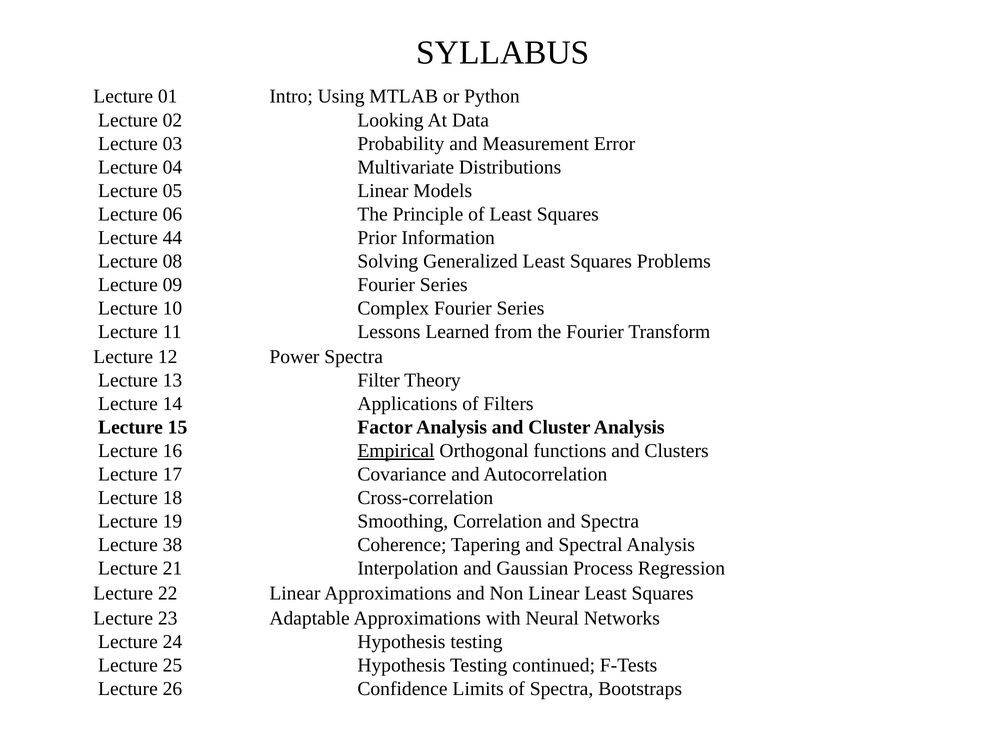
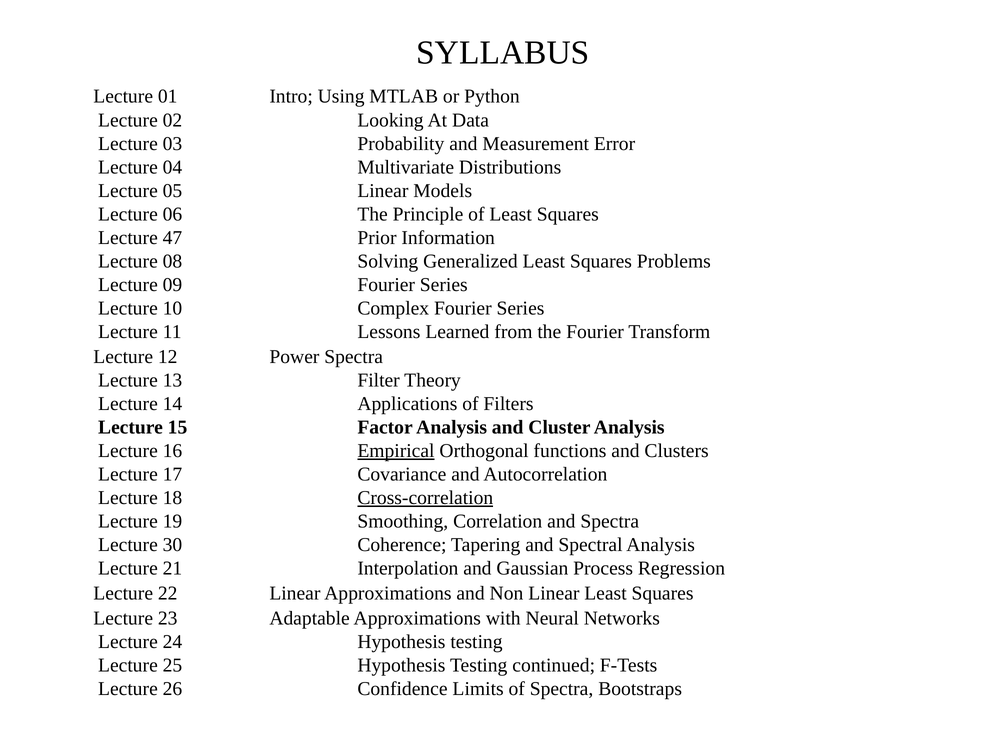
44: 44 -> 47 (172, 238)
Cross-correlation underline: none -> present (425, 498)
38: 38 -> 30 (172, 545)
